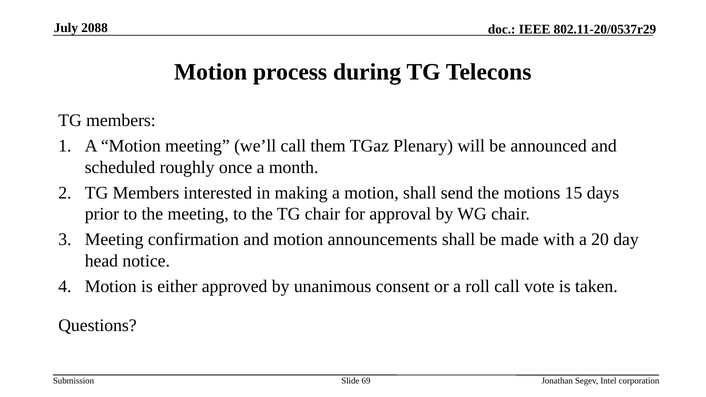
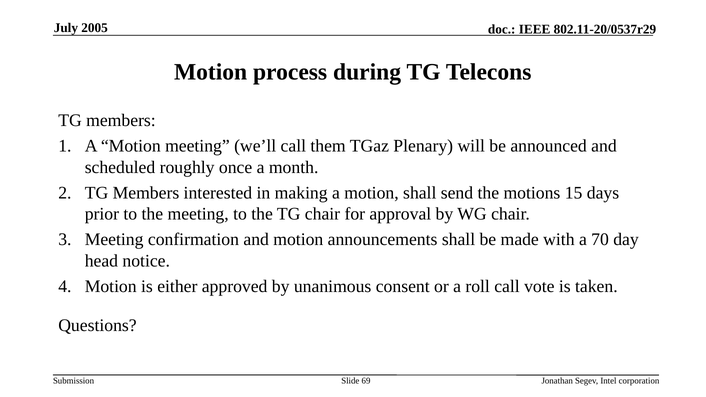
2088: 2088 -> 2005 (95, 28)
20: 20 -> 70 (600, 240)
